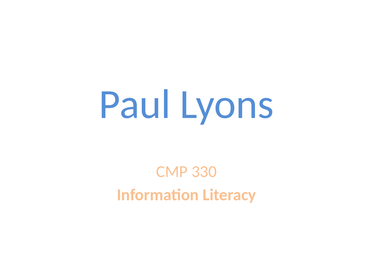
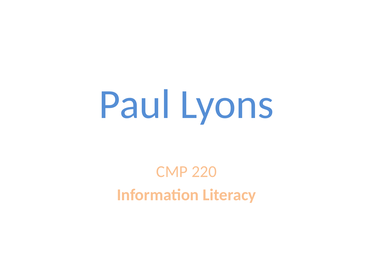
330: 330 -> 220 (204, 171)
